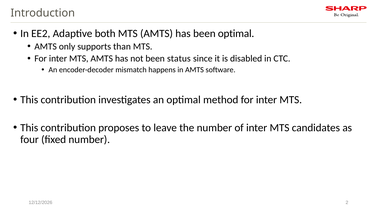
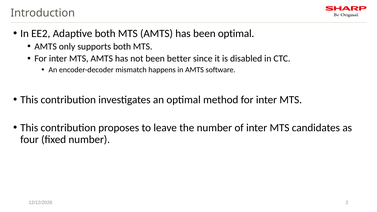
supports than: than -> both (122, 46)
status: status -> better (179, 59)
